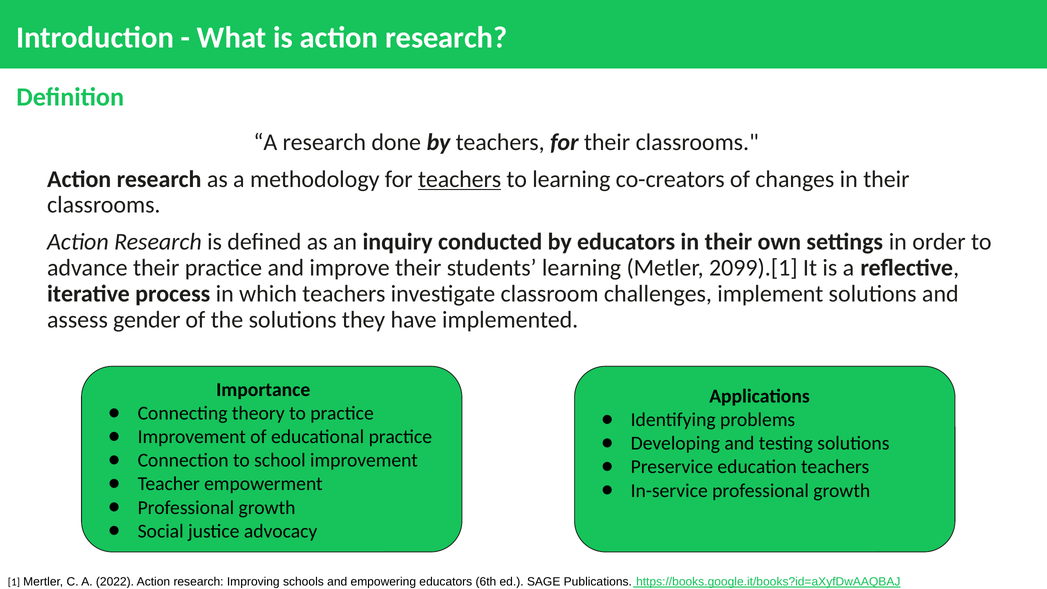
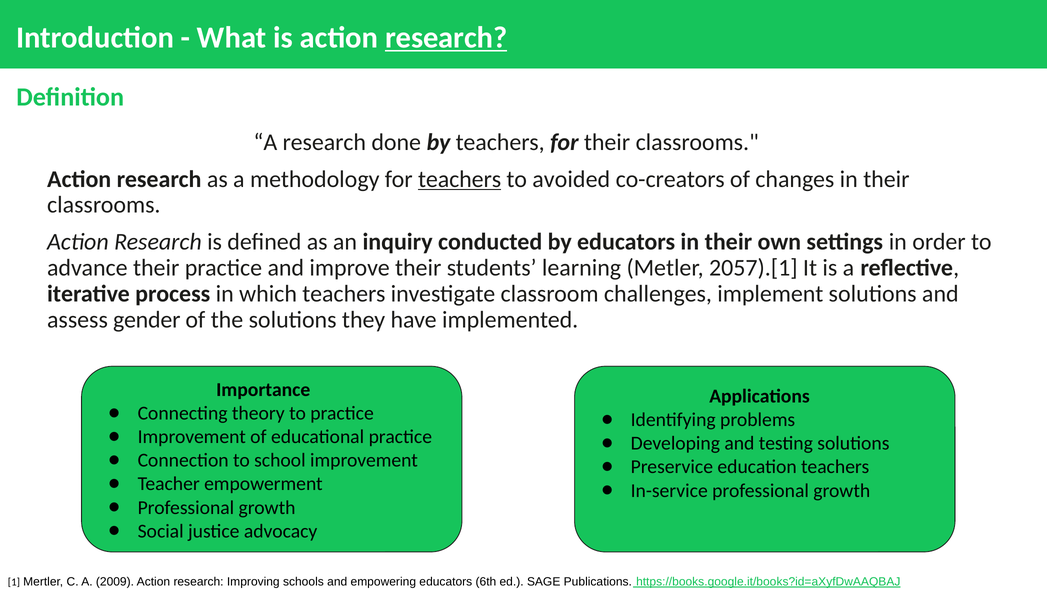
research underline: none -> present (446, 38)
to learning: learning -> avoided (571, 179)
2099).[1: 2099).[1 -> 2057).[1 (753, 268)
2022: 2022 -> 2009 (115, 582)
